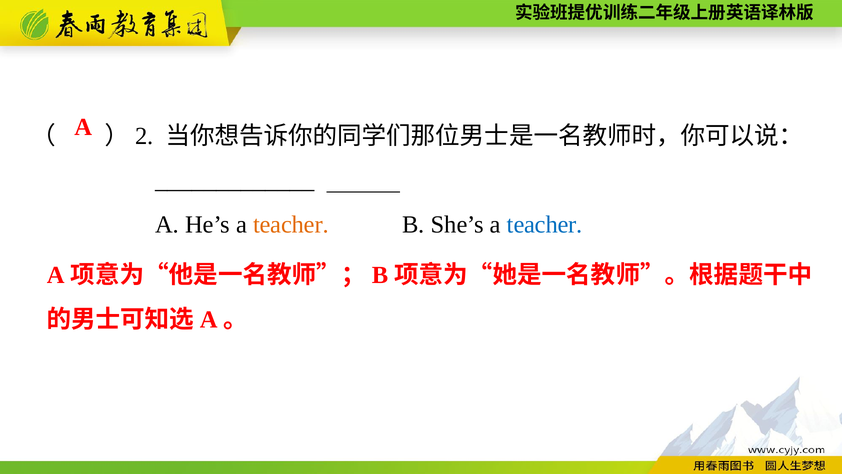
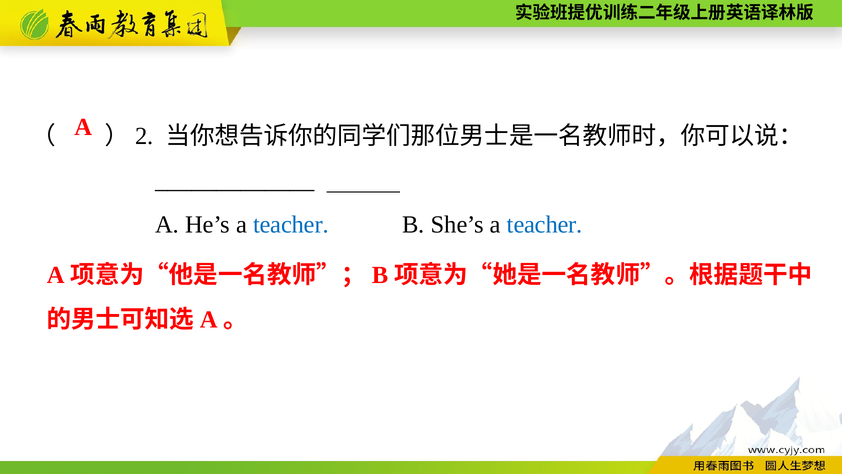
teacher colour: orange -> blue (291, 224)
